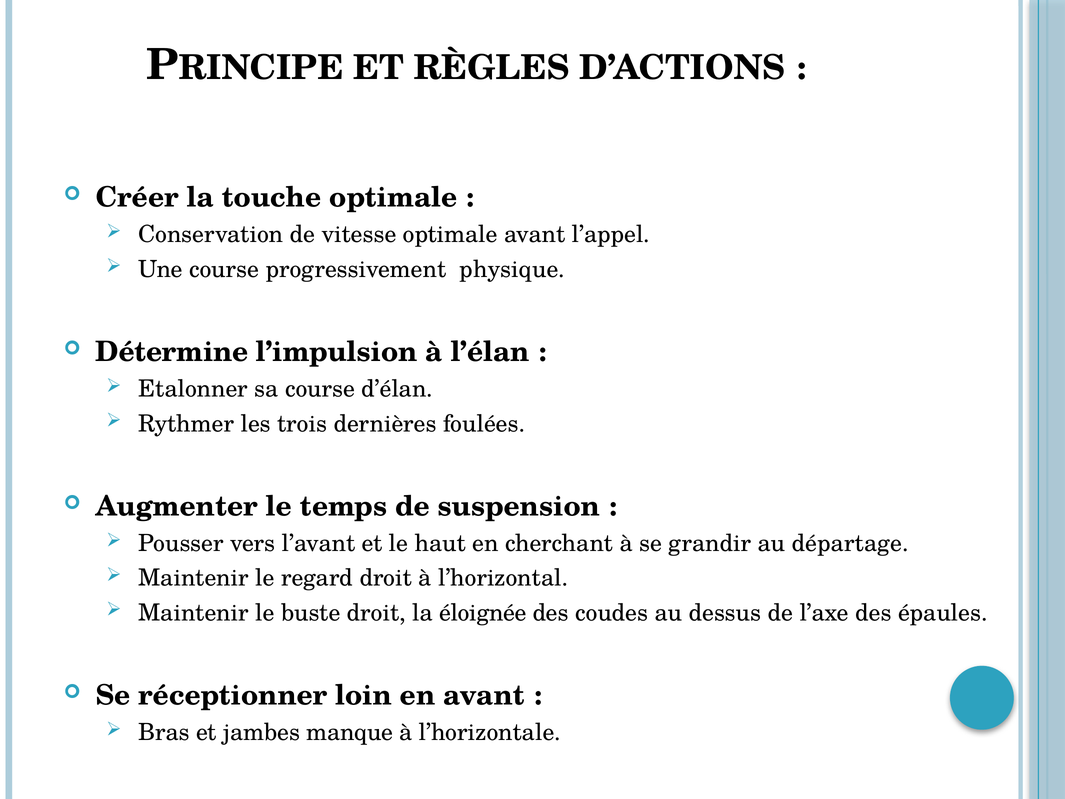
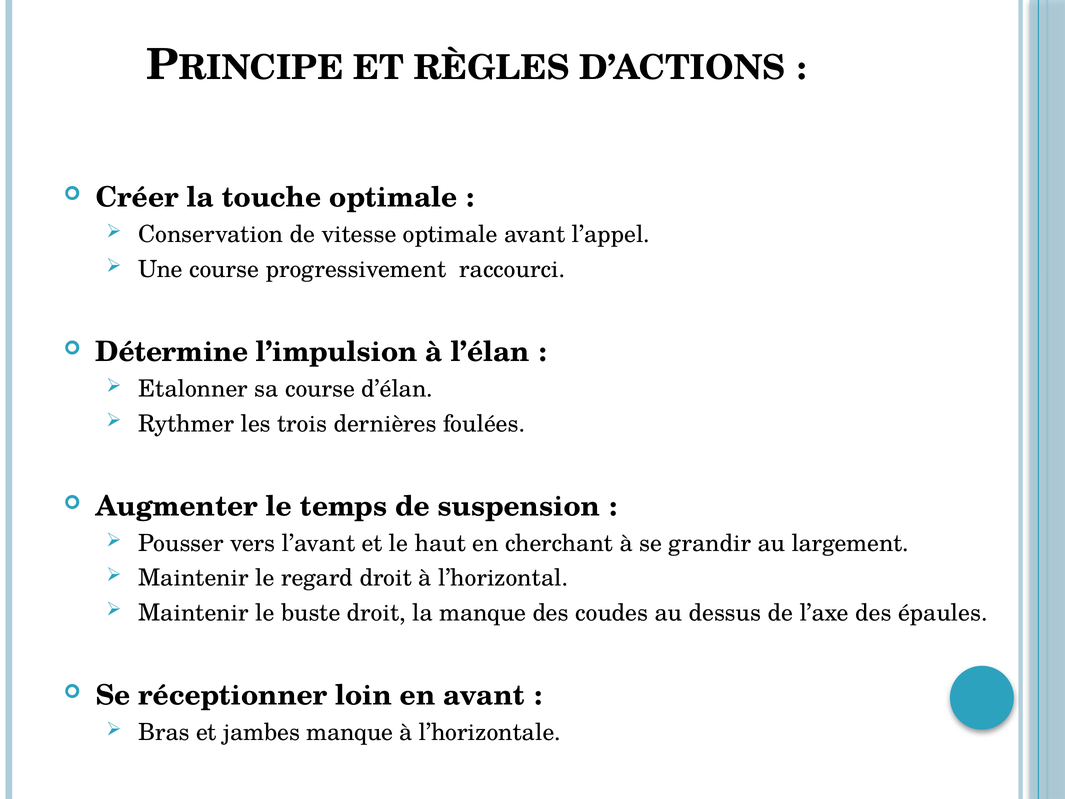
physique: physique -> raccourci (512, 269)
départage: départage -> largement (850, 543)
la éloignée: éloignée -> manque (483, 613)
